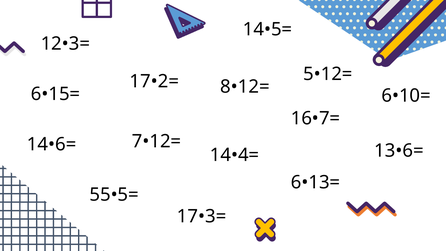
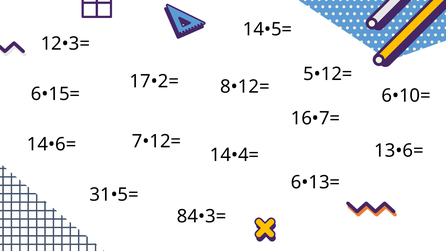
55•5=: 55•5= -> 31•5= (114, 195)
17•3=: 17•3= -> 84•3= (202, 216)
